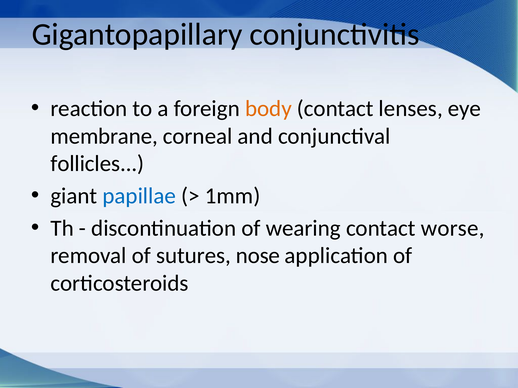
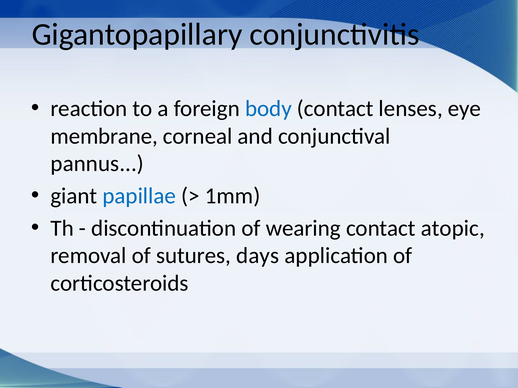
body colour: orange -> blue (268, 109)
follicles: follicles -> pannus (97, 164)
worse: worse -> atopic (453, 228)
nose: nose -> days (258, 256)
